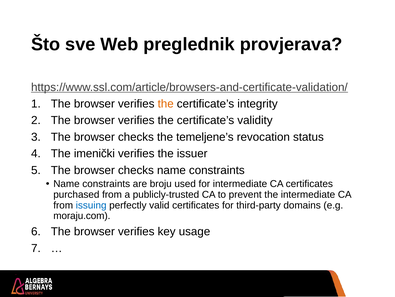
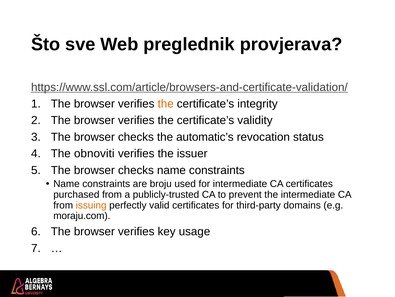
temeljene’s: temeljene’s -> automatic’s (205, 137)
imenički: imenički -> obnoviti (94, 153)
issuing colour: blue -> orange (91, 205)
